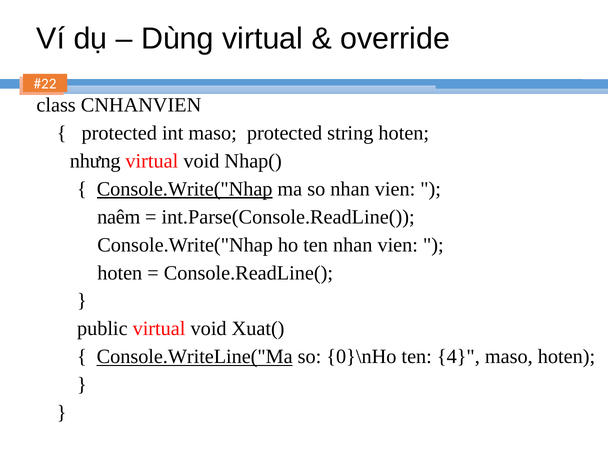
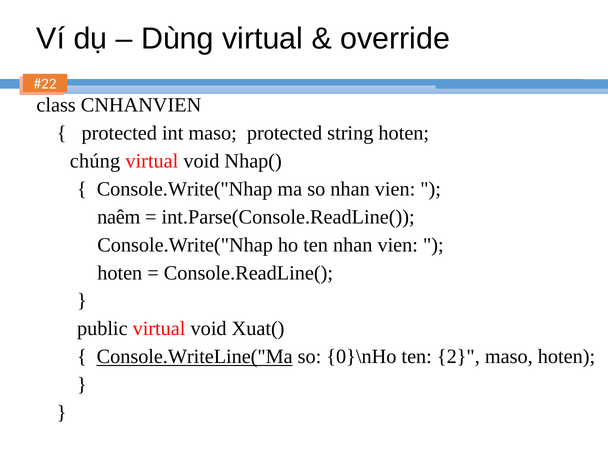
nhưng: nhưng -> chúng (95, 161)
Console.Write("Nhap underline: present -> none (185, 189)
4: 4 -> 2 (458, 357)
